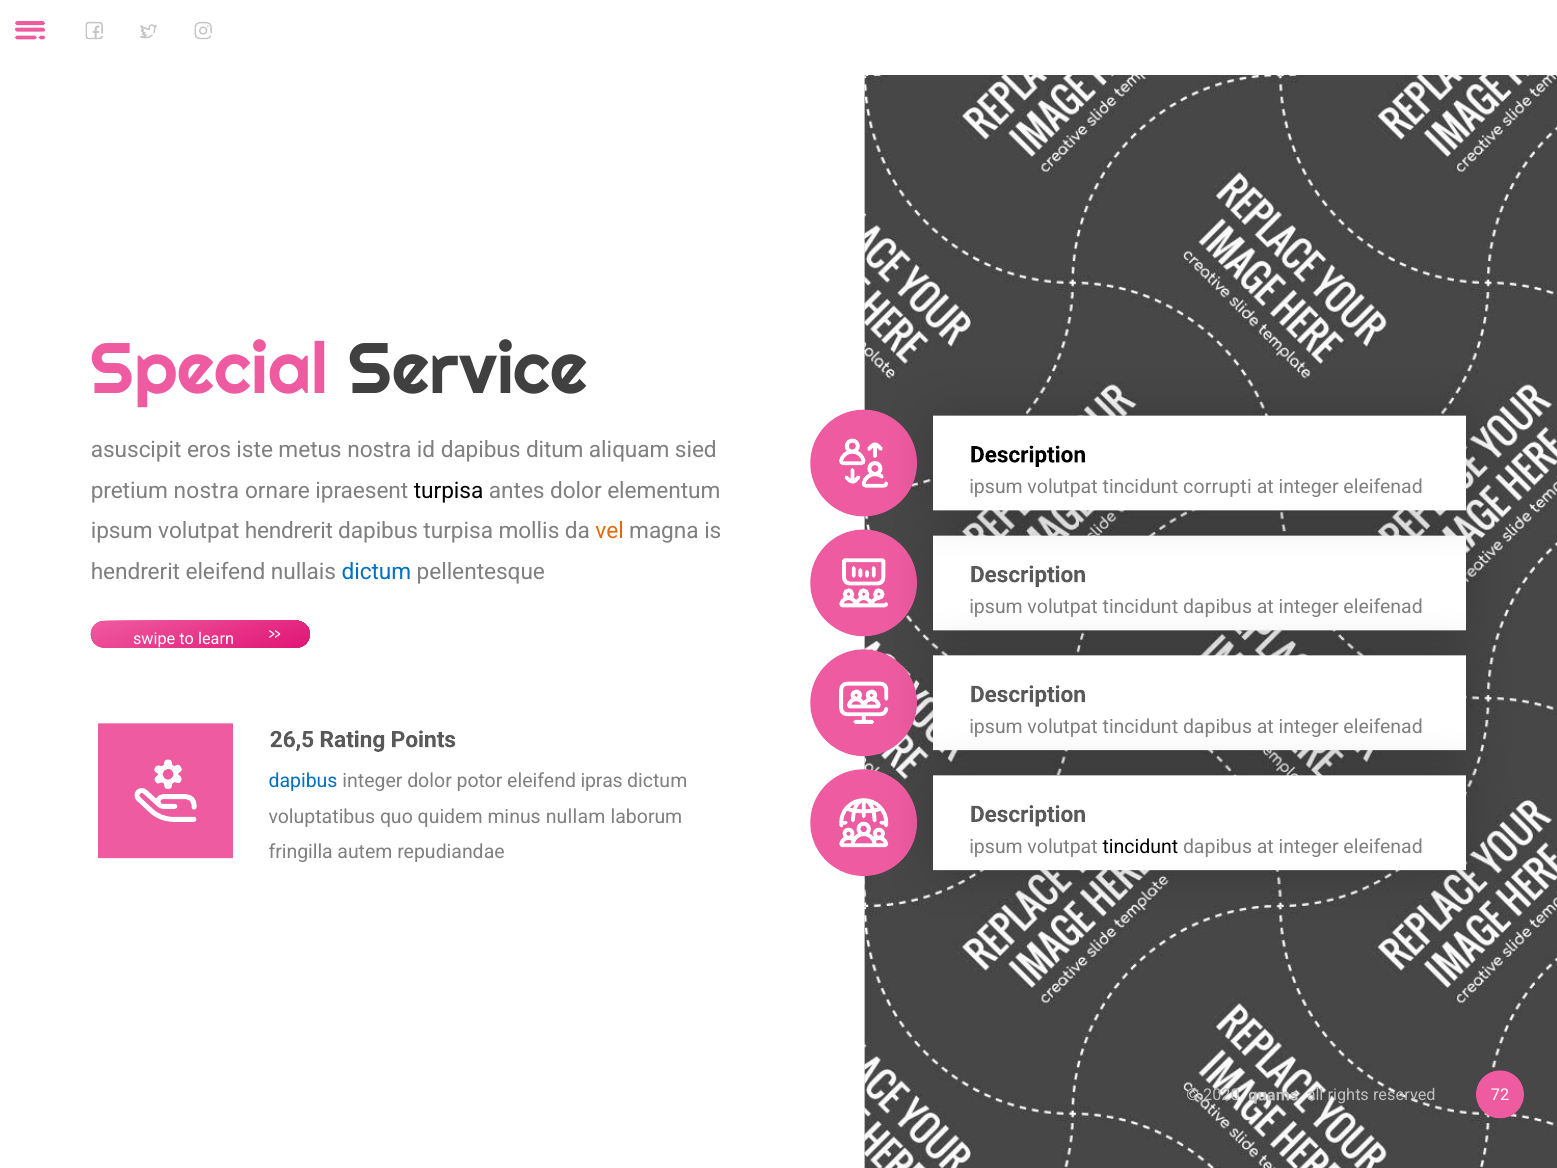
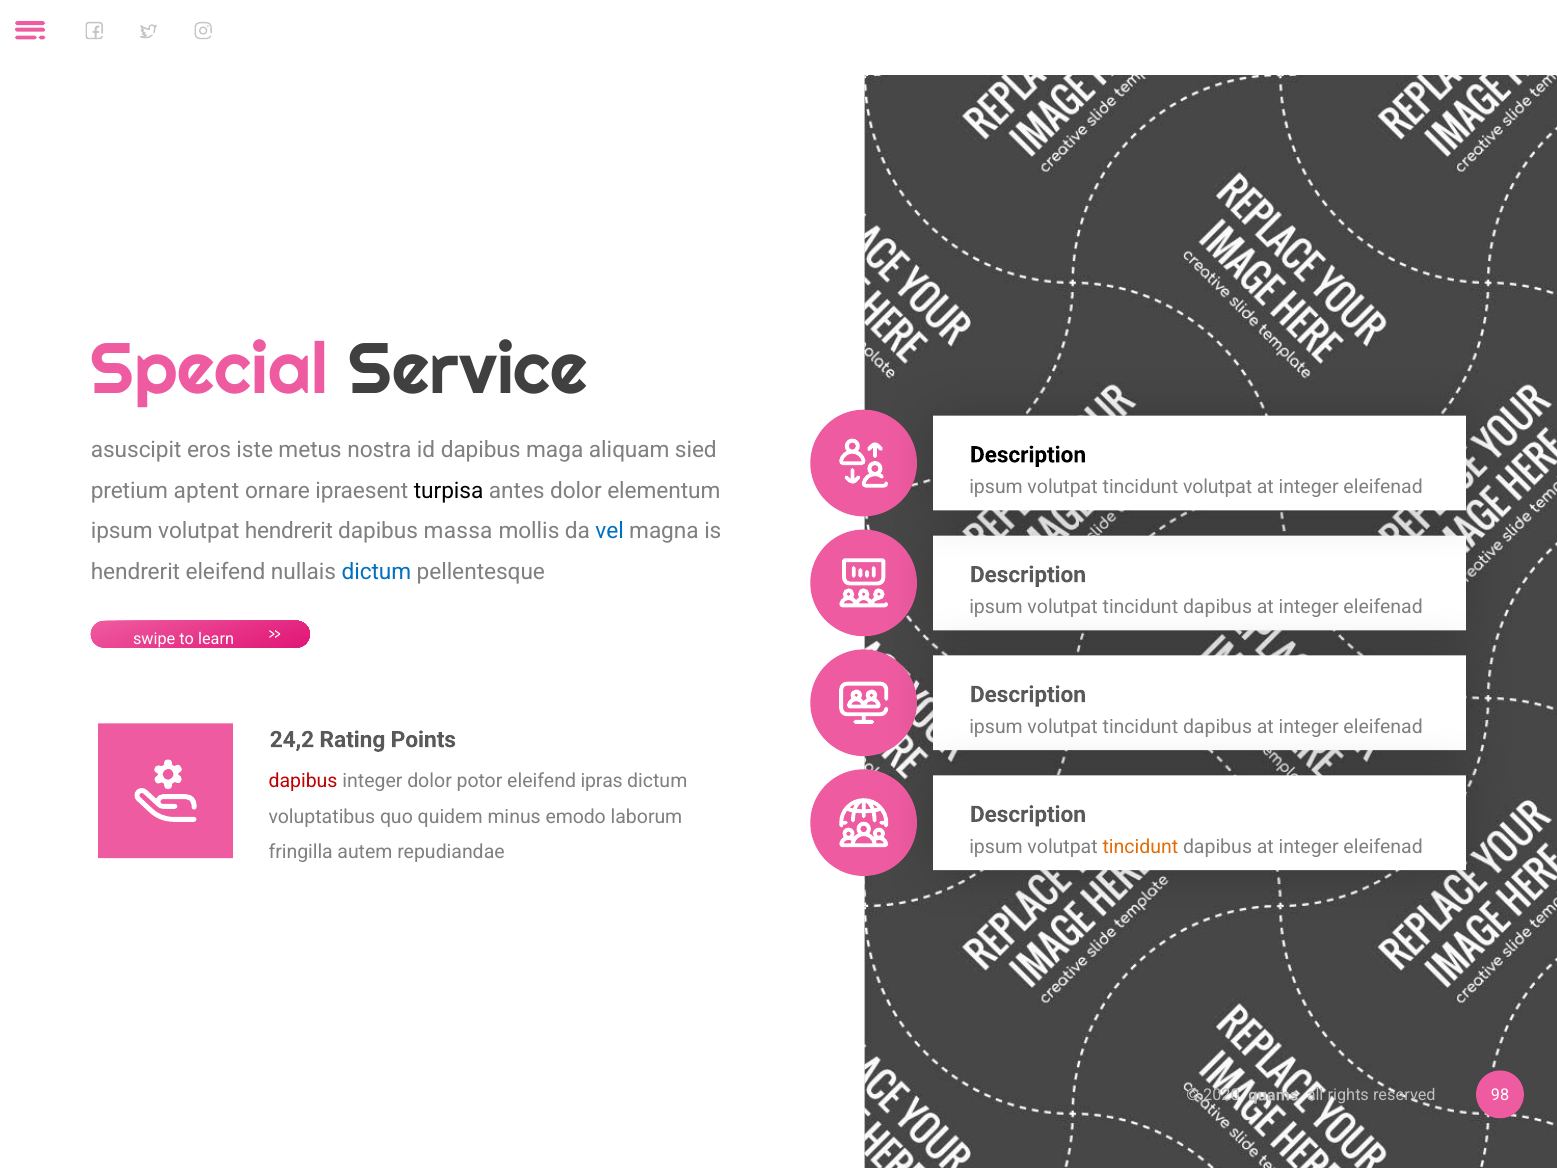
ditum: ditum -> maga (555, 450)
tincidunt corrupti: corrupti -> volutpat (1218, 487)
pretium nostra: nostra -> aptent (206, 491)
dapibus turpisa: turpisa -> massa (458, 531)
vel colour: orange -> blue (610, 531)
26,5: 26,5 -> 24,2 (292, 740)
dapibus colour: blue -> red (303, 781)
nullam: nullam -> emodo (576, 816)
tincidunt colour: black -> orange (1140, 847)
72: 72 -> 98 (1500, 1095)
